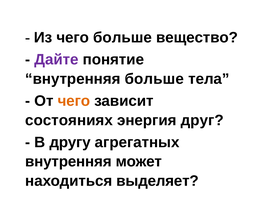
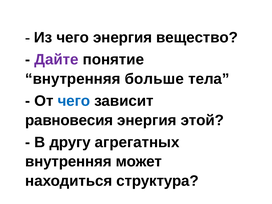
чего больше: больше -> энергия (123, 38)
чего colour: orange -> blue (74, 101)
состояниях: состояниях -> равновесия (69, 120)
друг: друг -> этой (202, 120)
выделяет: выделяет -> структура (158, 181)
